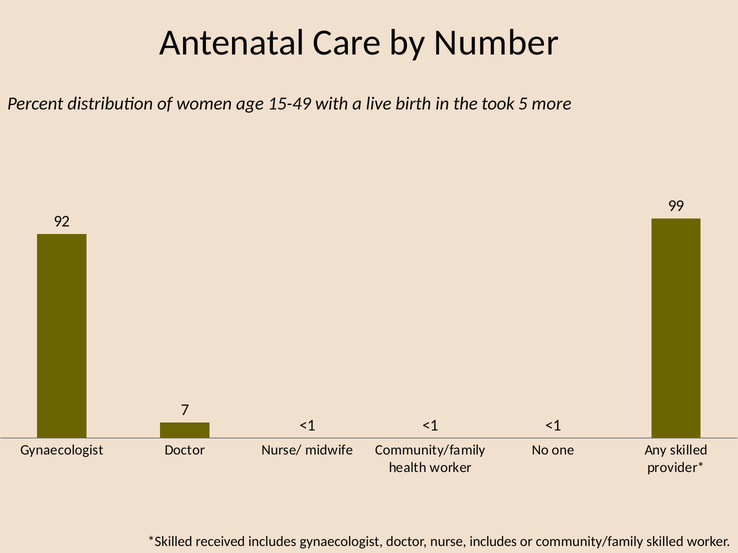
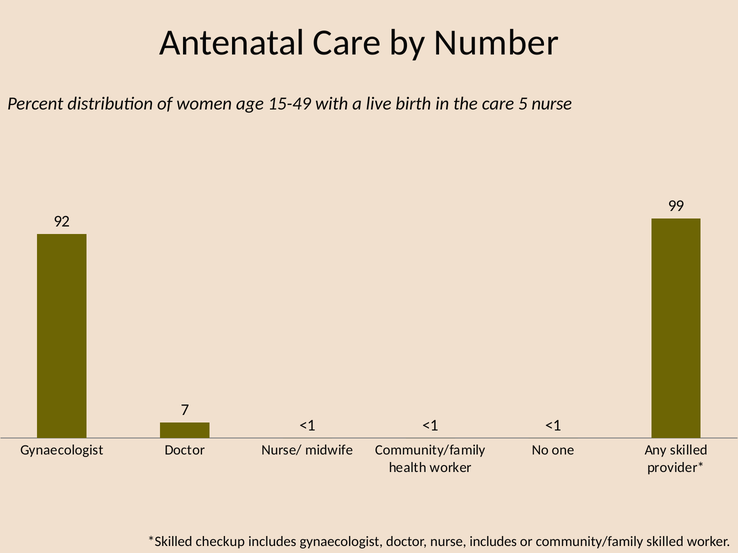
the took: took -> care (498, 104)
5 more: more -> nurse (552, 104)
received: received -> checkup (220, 542)
